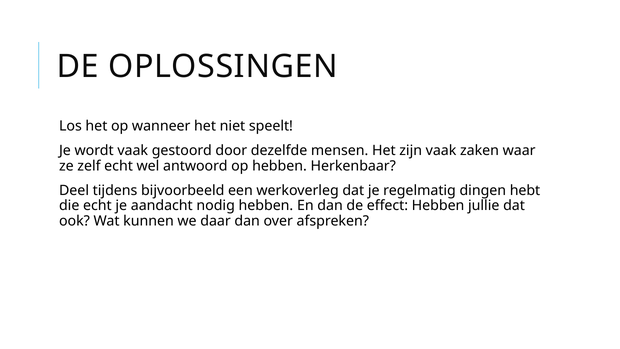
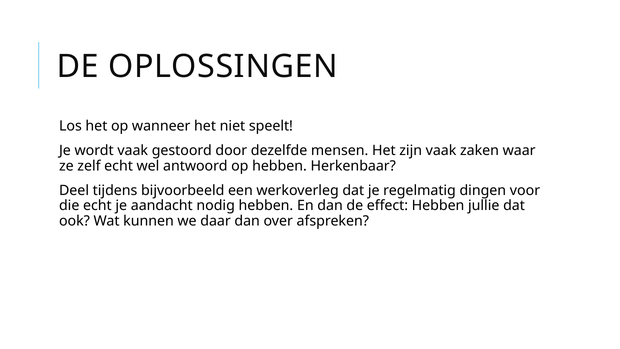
hebt: hebt -> voor (525, 190)
